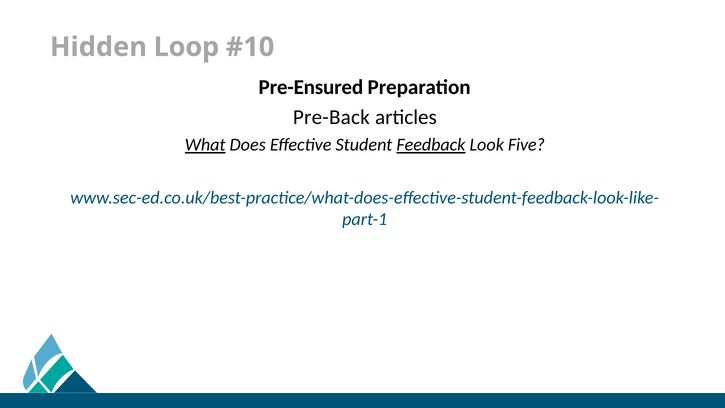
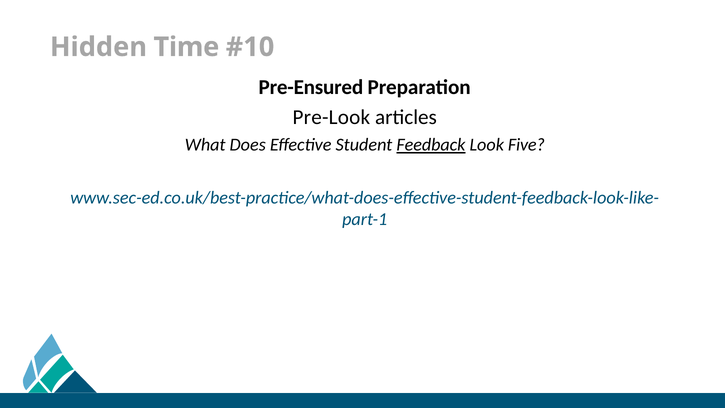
Loop: Loop -> Time (186, 47)
Pre-Back: Pre-Back -> Pre-Look (331, 117)
What underline: present -> none (205, 145)
